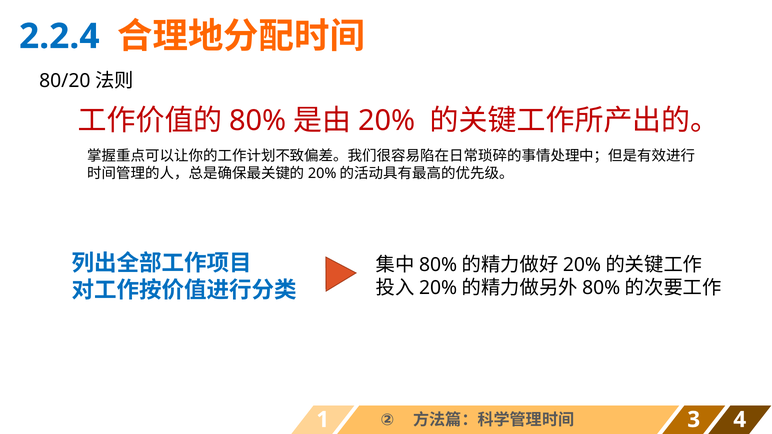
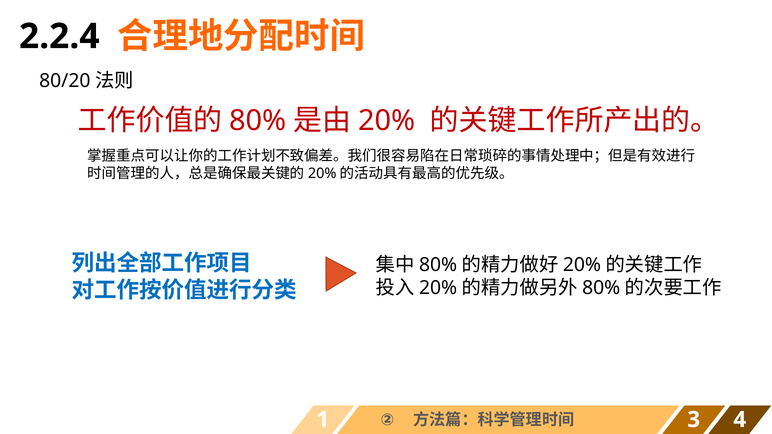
2.2.4 colour: blue -> black (59, 36)
